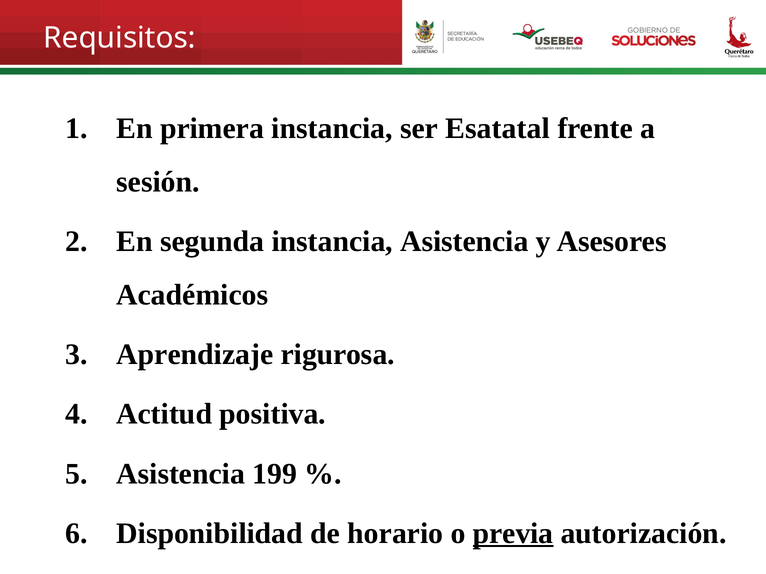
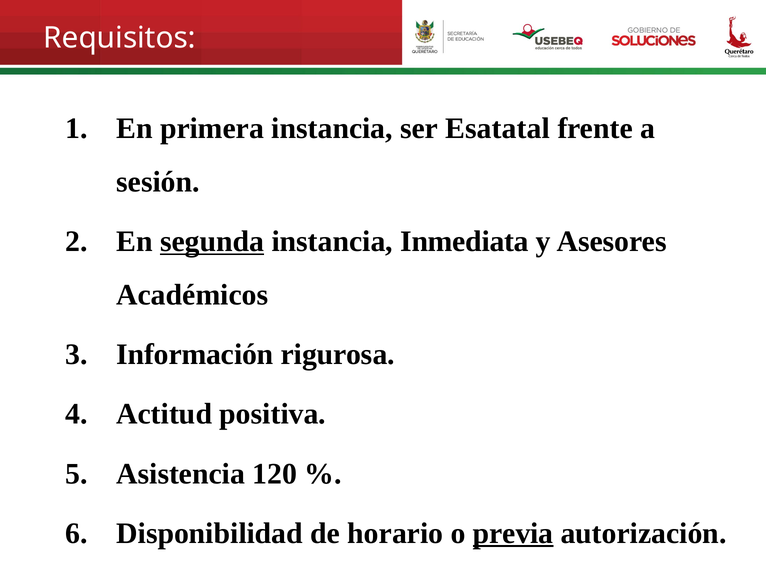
segunda underline: none -> present (212, 242)
instancia Asistencia: Asistencia -> Inmediata (465, 242)
Aprendizaje: Aprendizaje -> Información (195, 355)
199: 199 -> 120 (275, 474)
